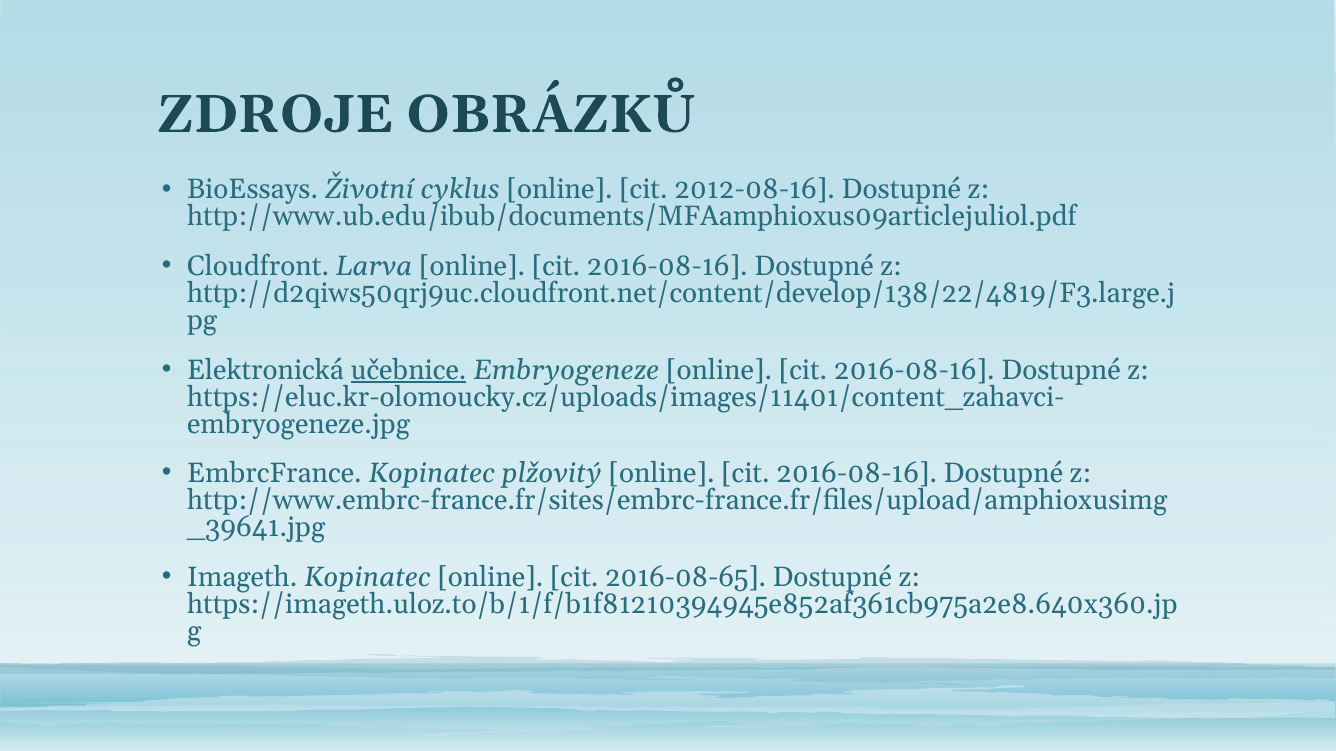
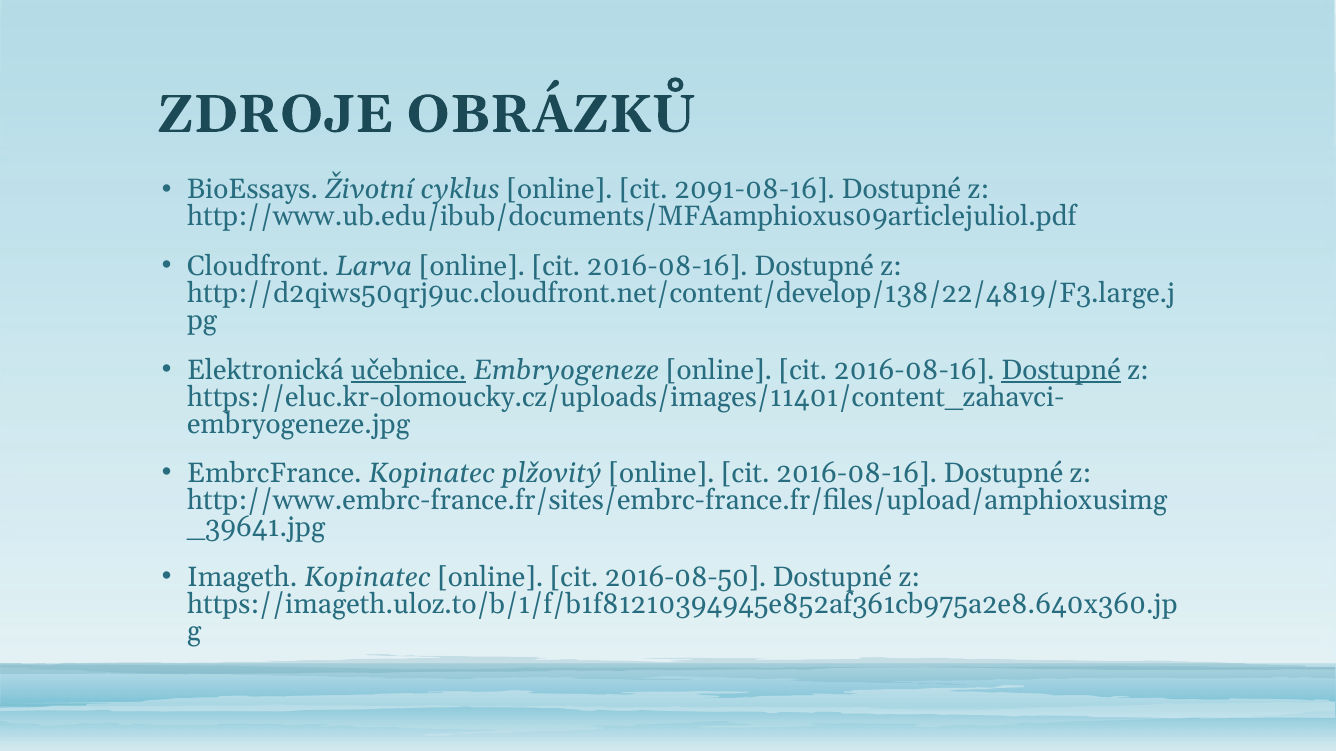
2012-08-16: 2012-08-16 -> 2091-08-16 (755, 190)
Dostupné underline: none -> present (1061, 370)
2016-08-65: 2016-08-65 -> 2016-08-50 (686, 578)
